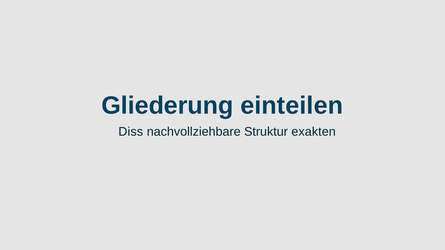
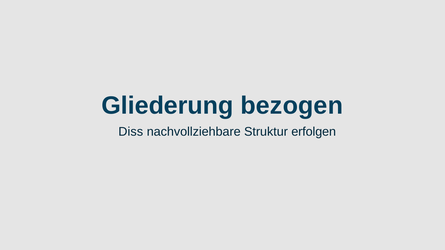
einteilen: einteilen -> bezogen (292, 106)
exakten: exakten -> erfolgen (314, 132)
